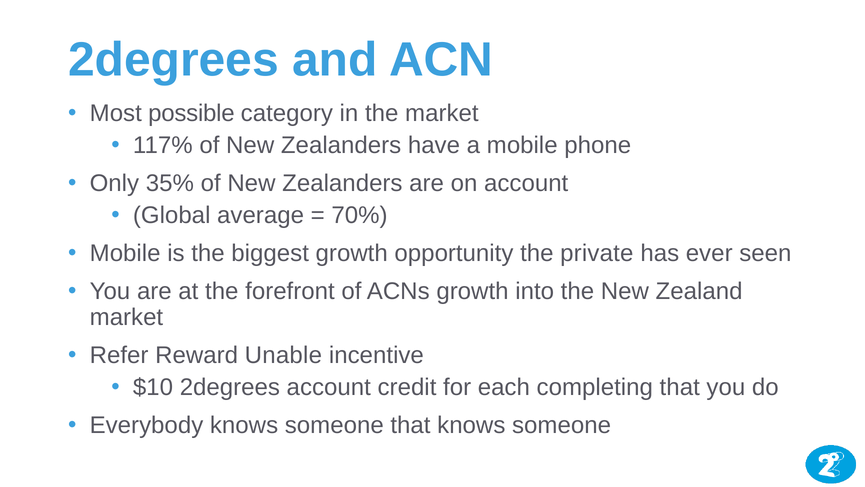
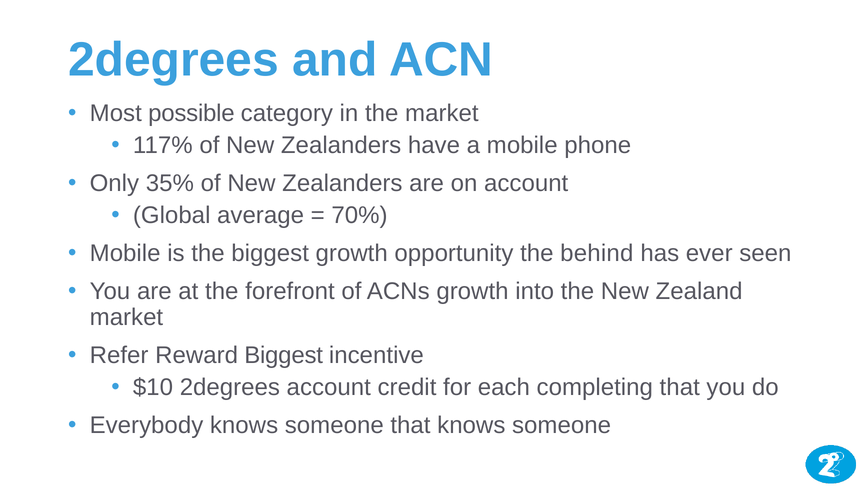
private: private -> behind (597, 253)
Reward Unable: Unable -> Biggest (284, 355)
